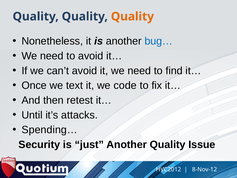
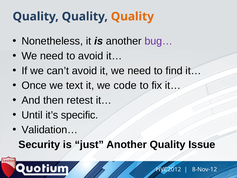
bug… colour: blue -> purple (159, 41)
attacks: attacks -> specific (80, 115)
Spending…: Spending… -> Validation… (50, 130)
